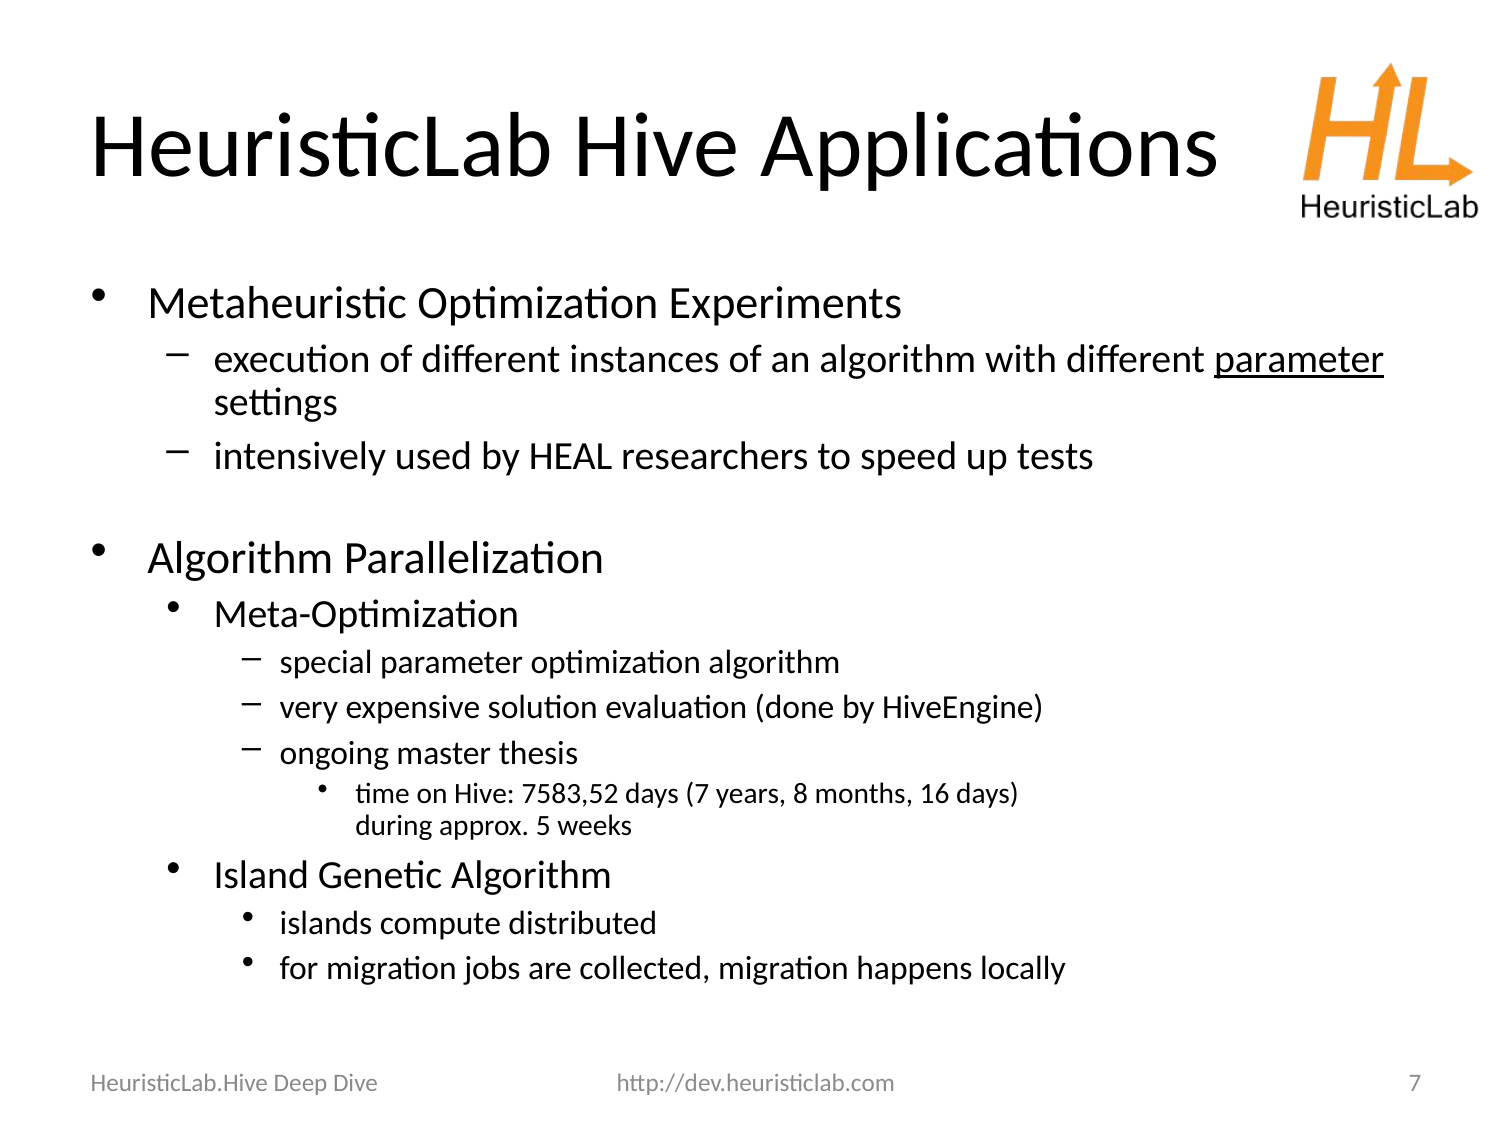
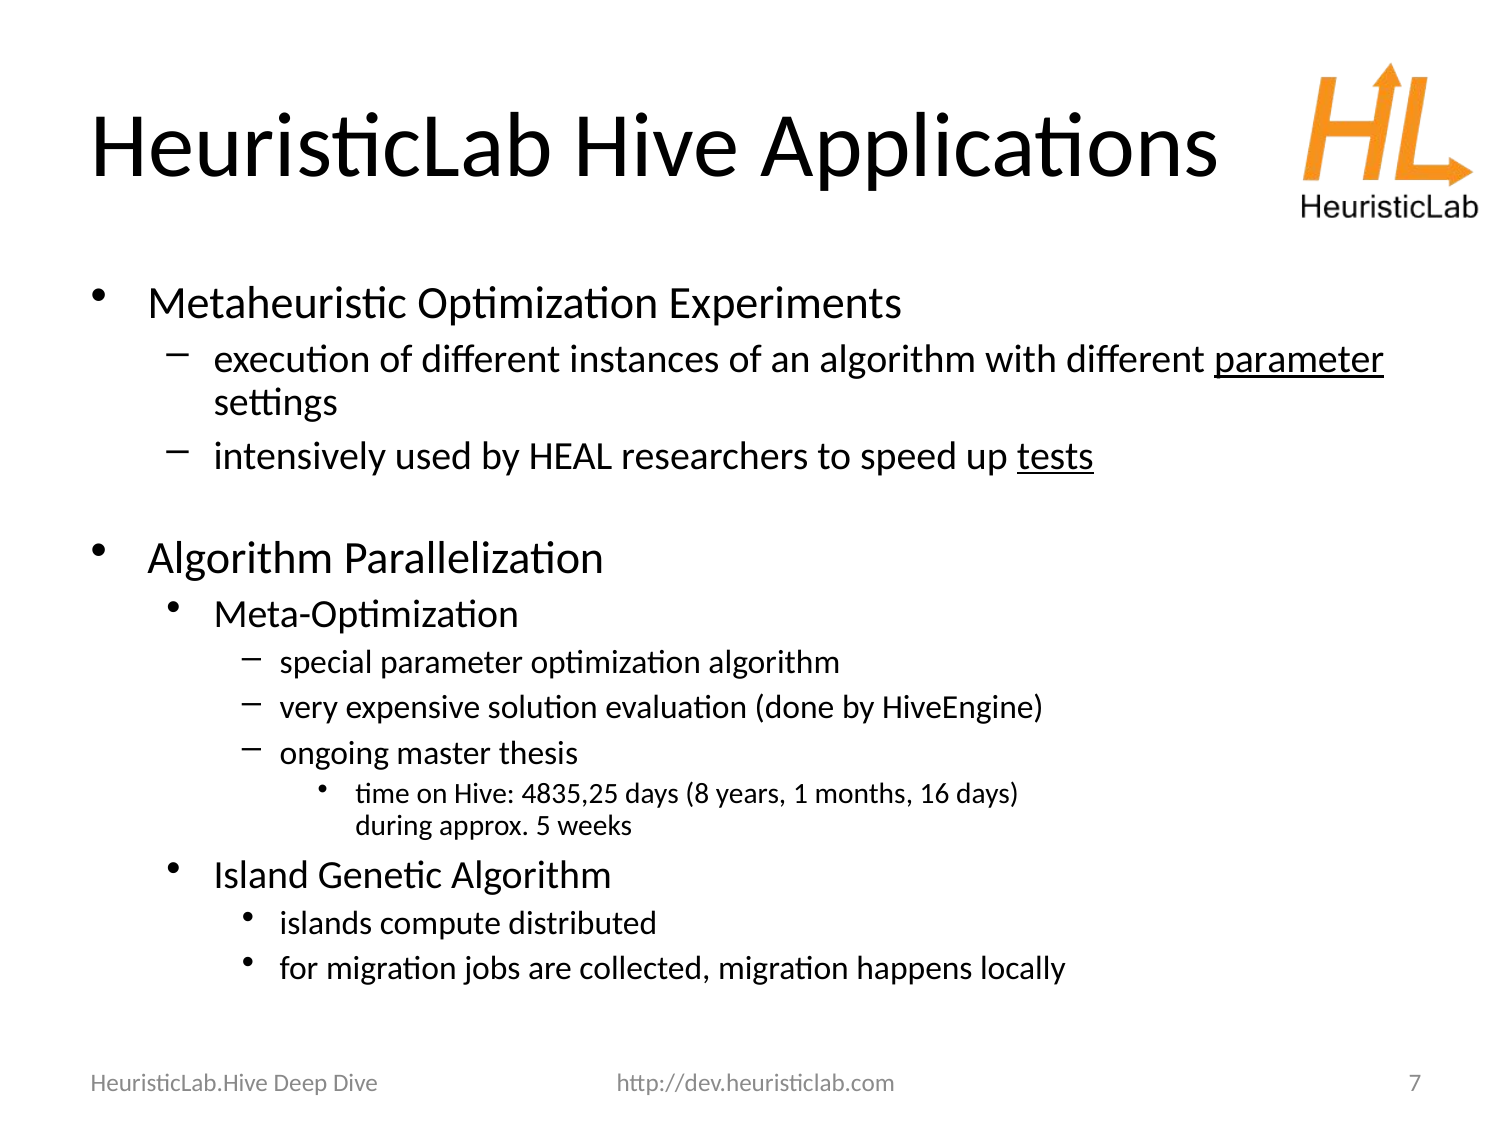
tests underline: none -> present (1055, 456)
7583,52: 7583,52 -> 4835,25 (570, 794)
days 7: 7 -> 8 (697, 794)
8: 8 -> 1 (800, 794)
